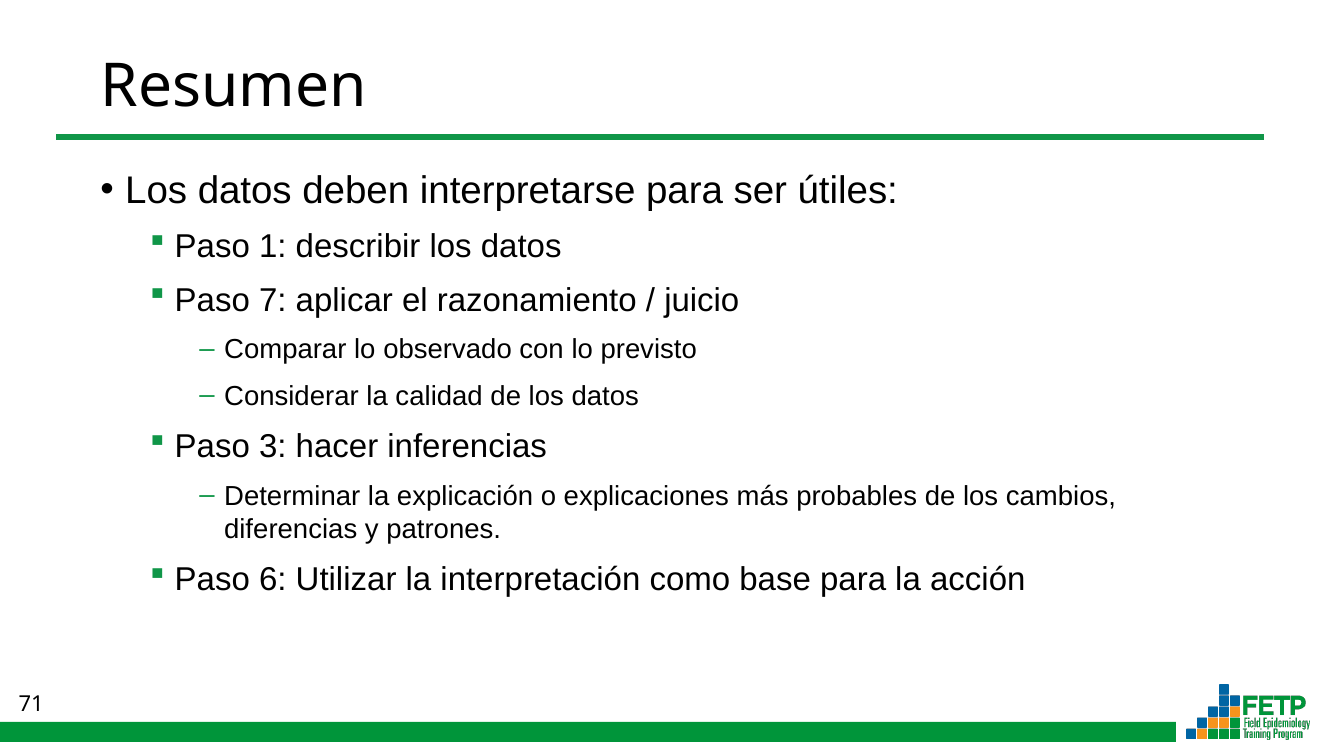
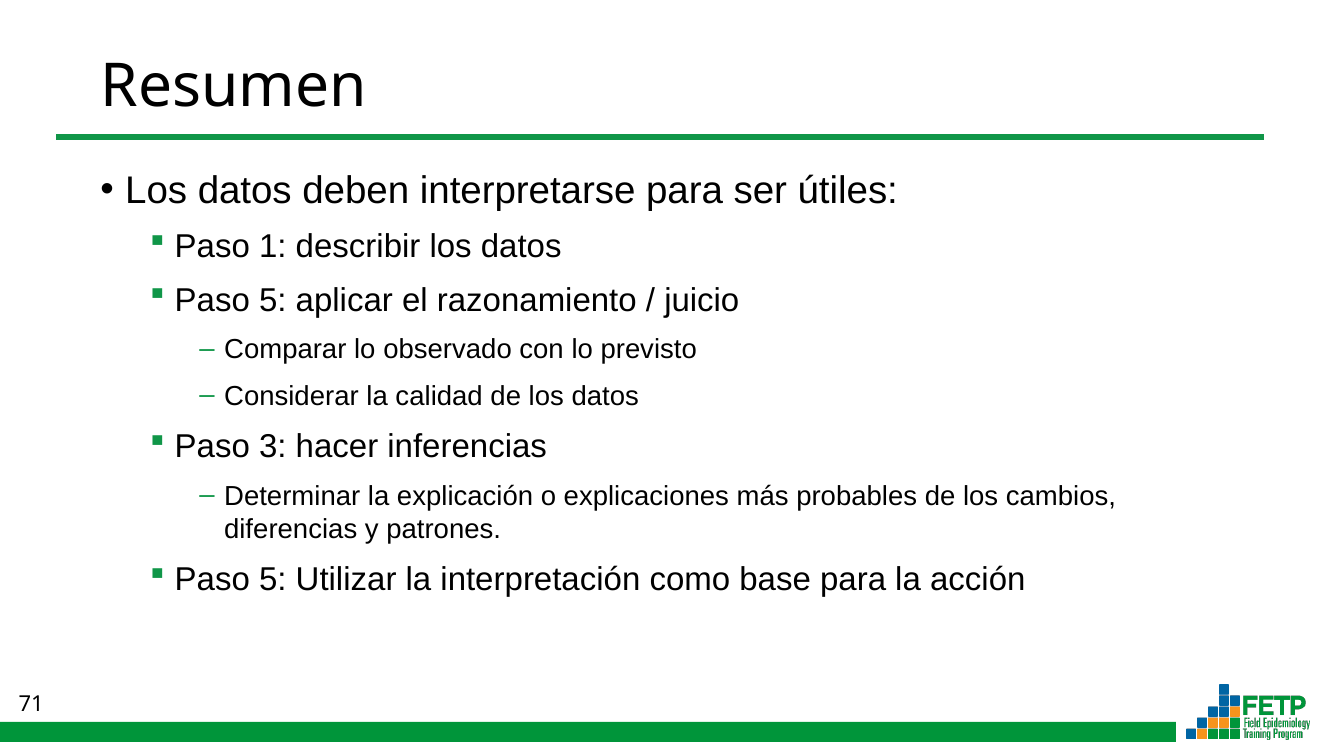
7: 7 -> 5 (273, 300)
6: 6 -> 5 (273, 580)
